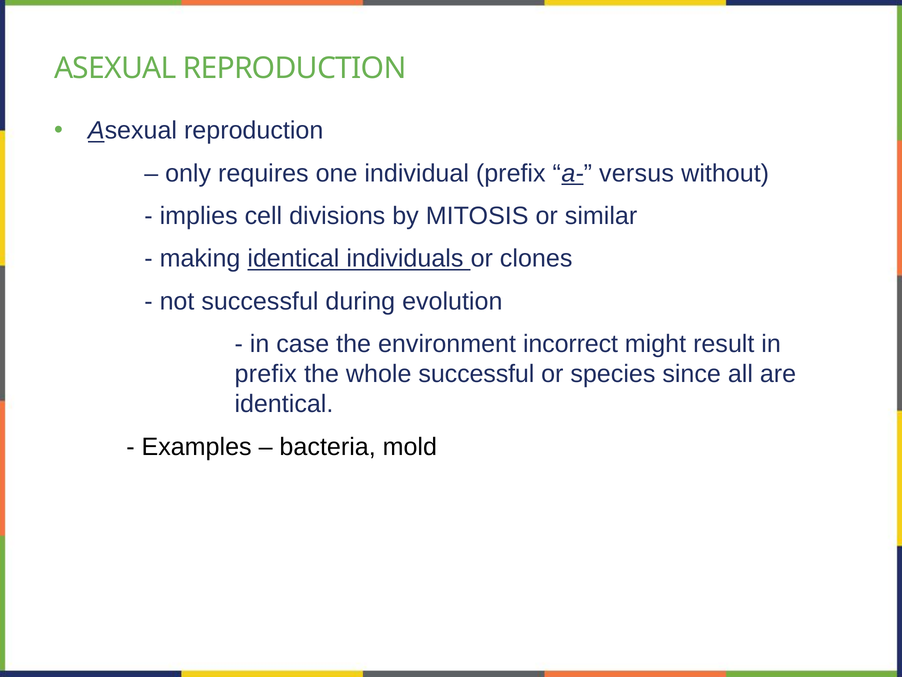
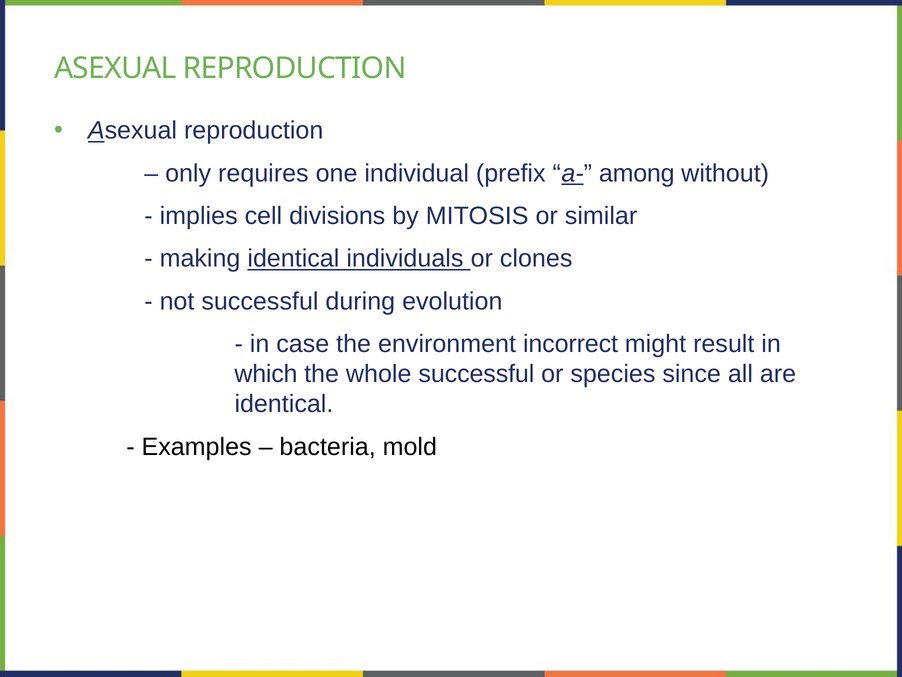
versus: versus -> among (637, 173)
prefix: prefix -> which (266, 374)
